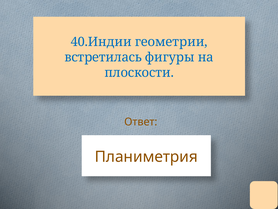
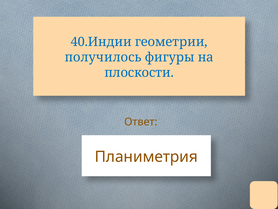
встретилась: встретилась -> получилось (103, 57)
